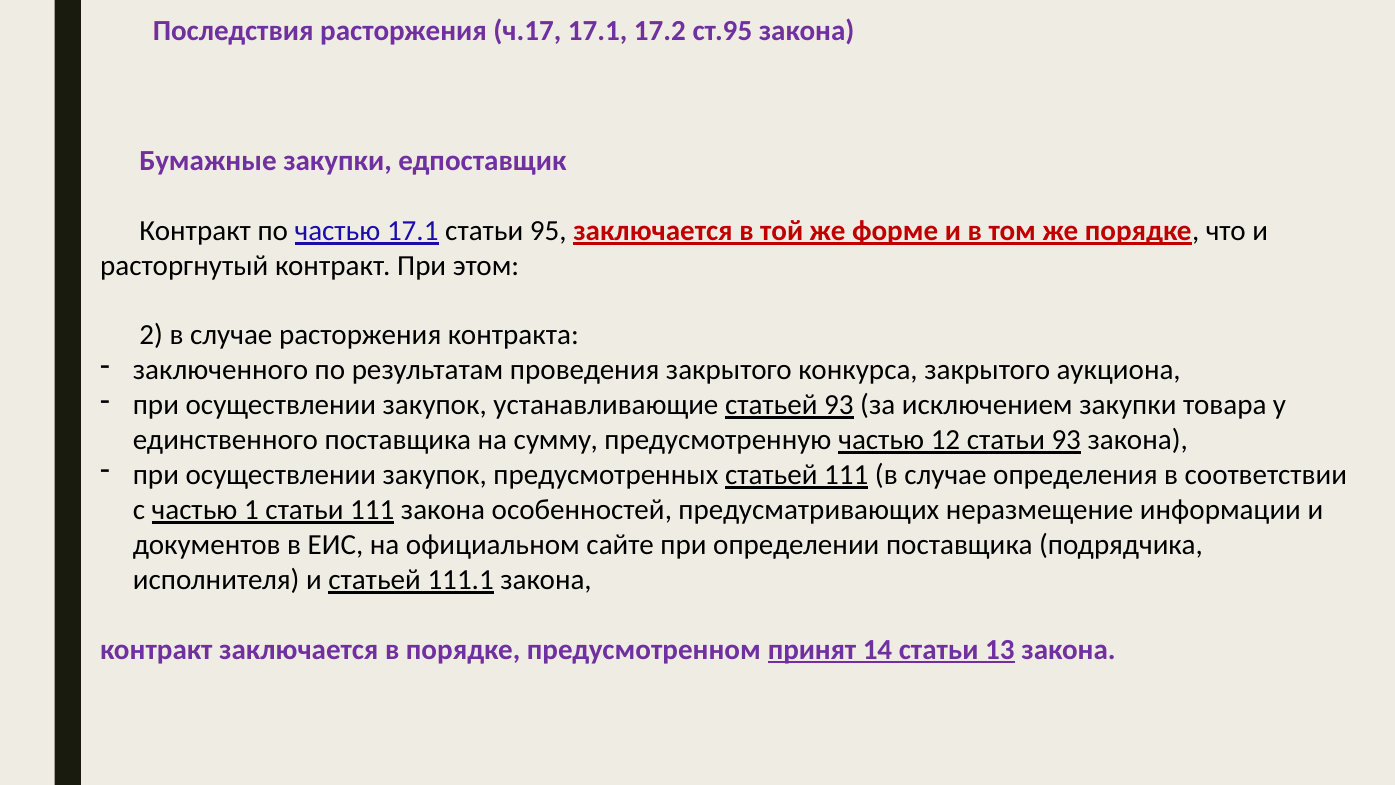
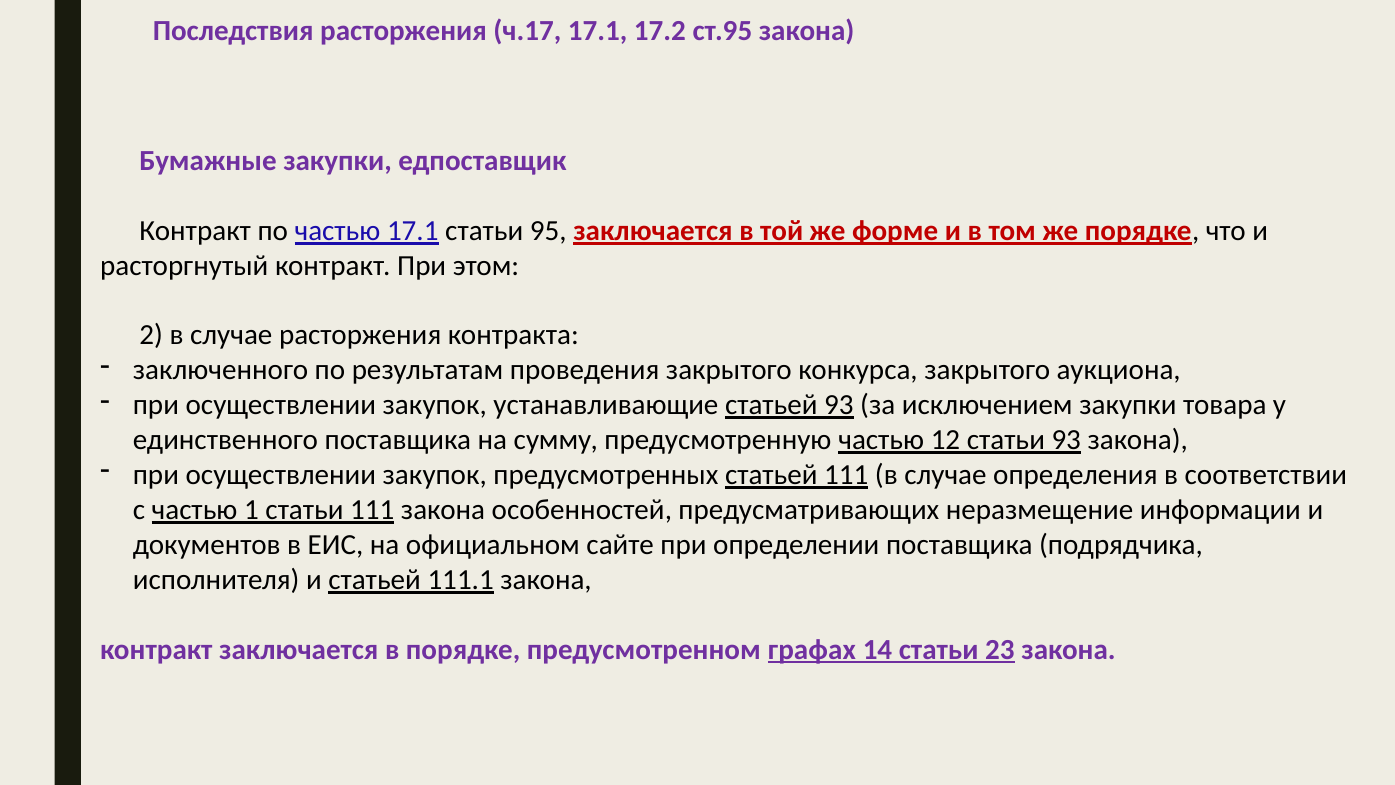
принят: принят -> графах (812, 649)
13: 13 -> 23 (1000, 649)
